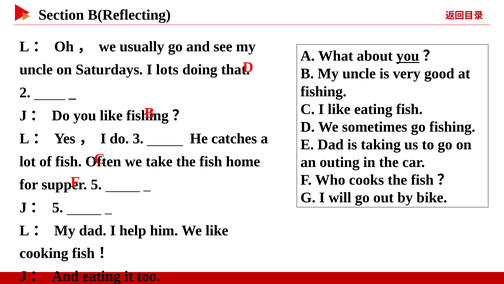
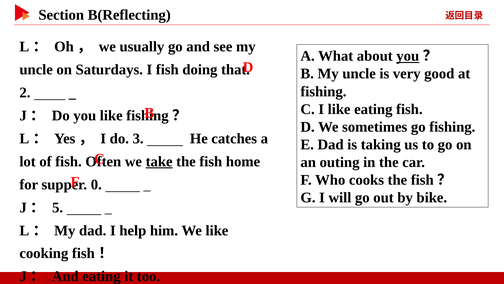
I lots: lots -> fish (167, 70)
take underline: none -> present (159, 161)
5: 5 -> 0 (96, 184)
